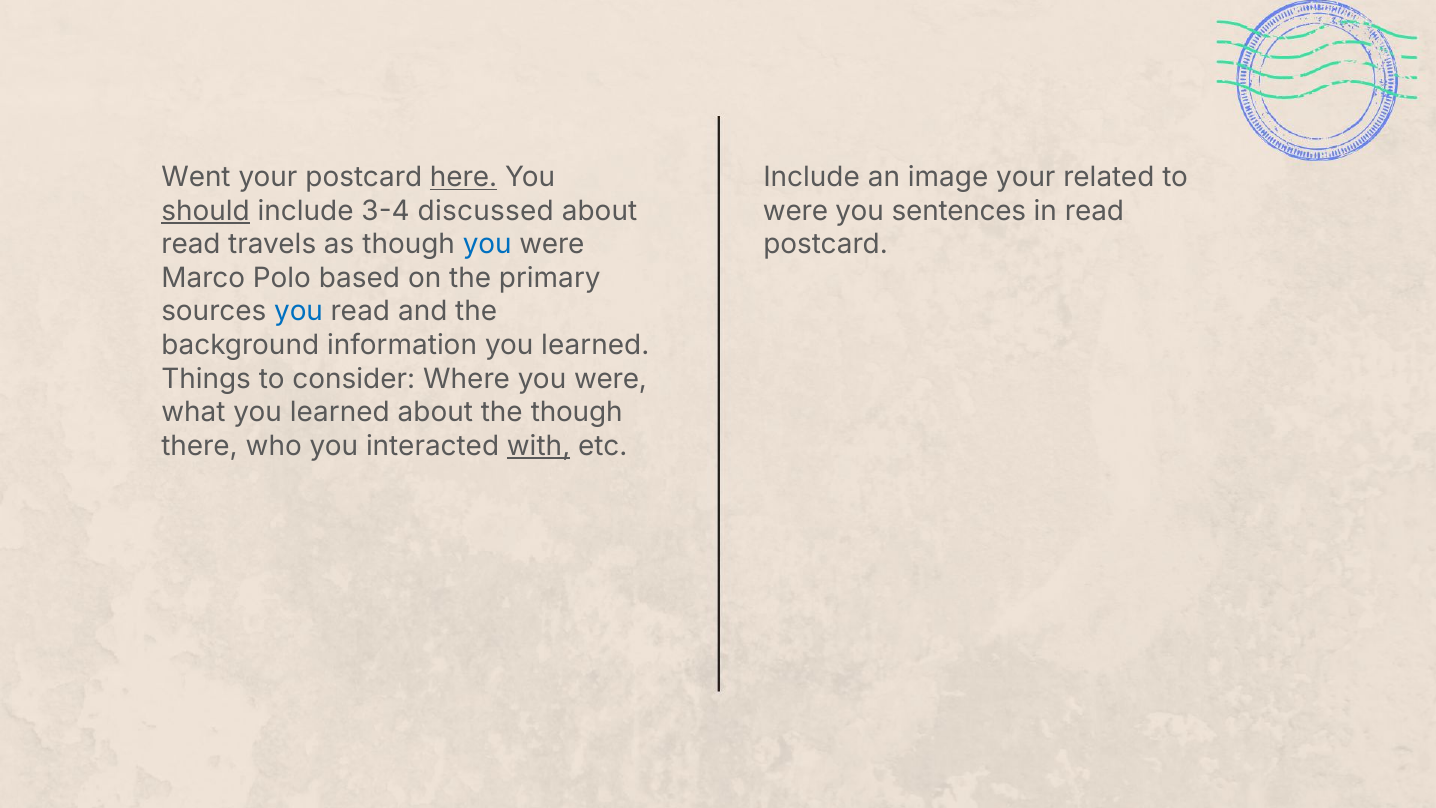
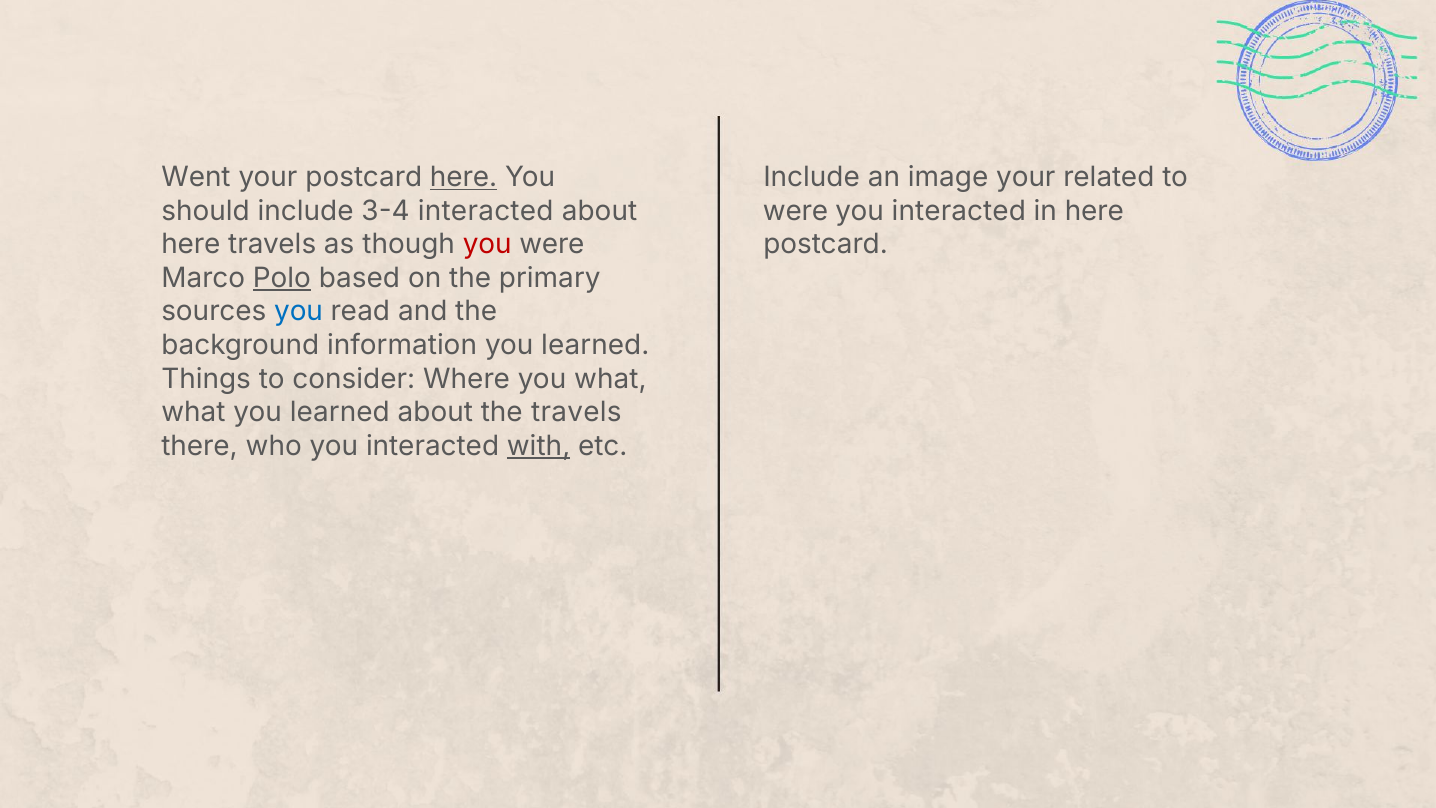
should underline: present -> none (206, 211)
3-4 discussed: discussed -> interacted (486, 211)
sentences: sentences -> interacted (959, 211)
in read: read -> here (1094, 211)
read: read -> here (191, 245)
you colour: blue -> red (487, 245)
Polo underline: none -> present (282, 278)
Where you were: were -> what (610, 379)
the though: though -> travels (576, 412)
